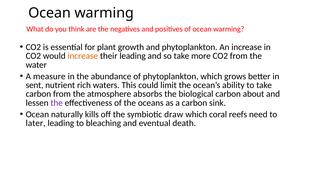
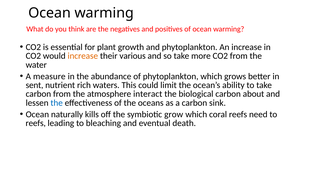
their leading: leading -> various (133, 56)
absorbs: absorbs -> interact (148, 94)
the colour: purple -> blue (57, 103)
draw: draw -> grow (174, 114)
later: later -> reefs (36, 123)
